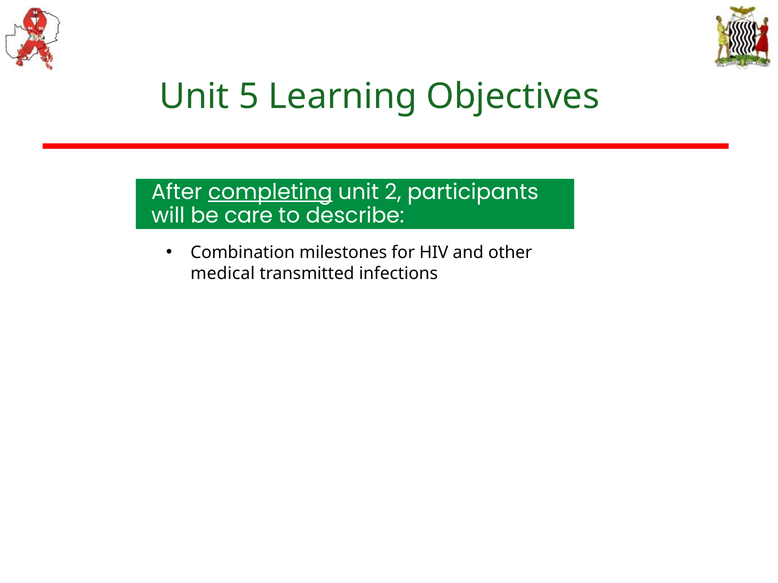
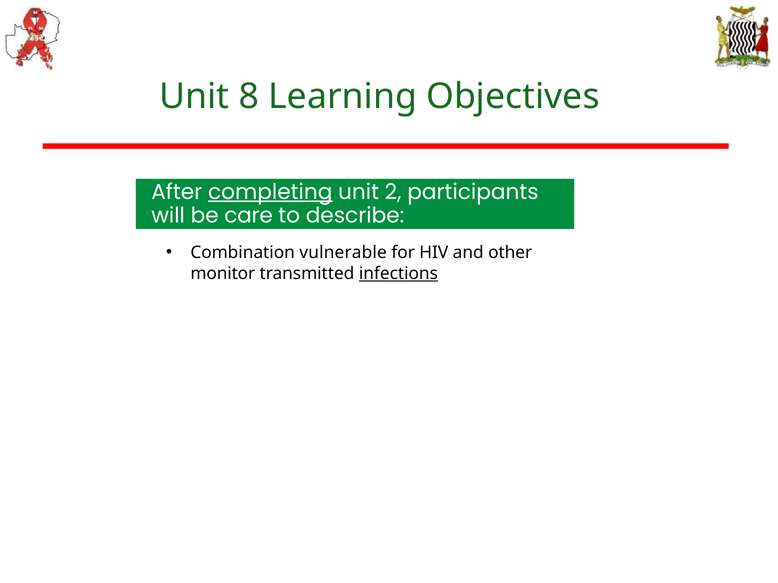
5: 5 -> 8 (249, 97)
milestones: milestones -> vulnerable (343, 253)
medical: medical -> monitor (223, 274)
infections underline: none -> present (398, 274)
